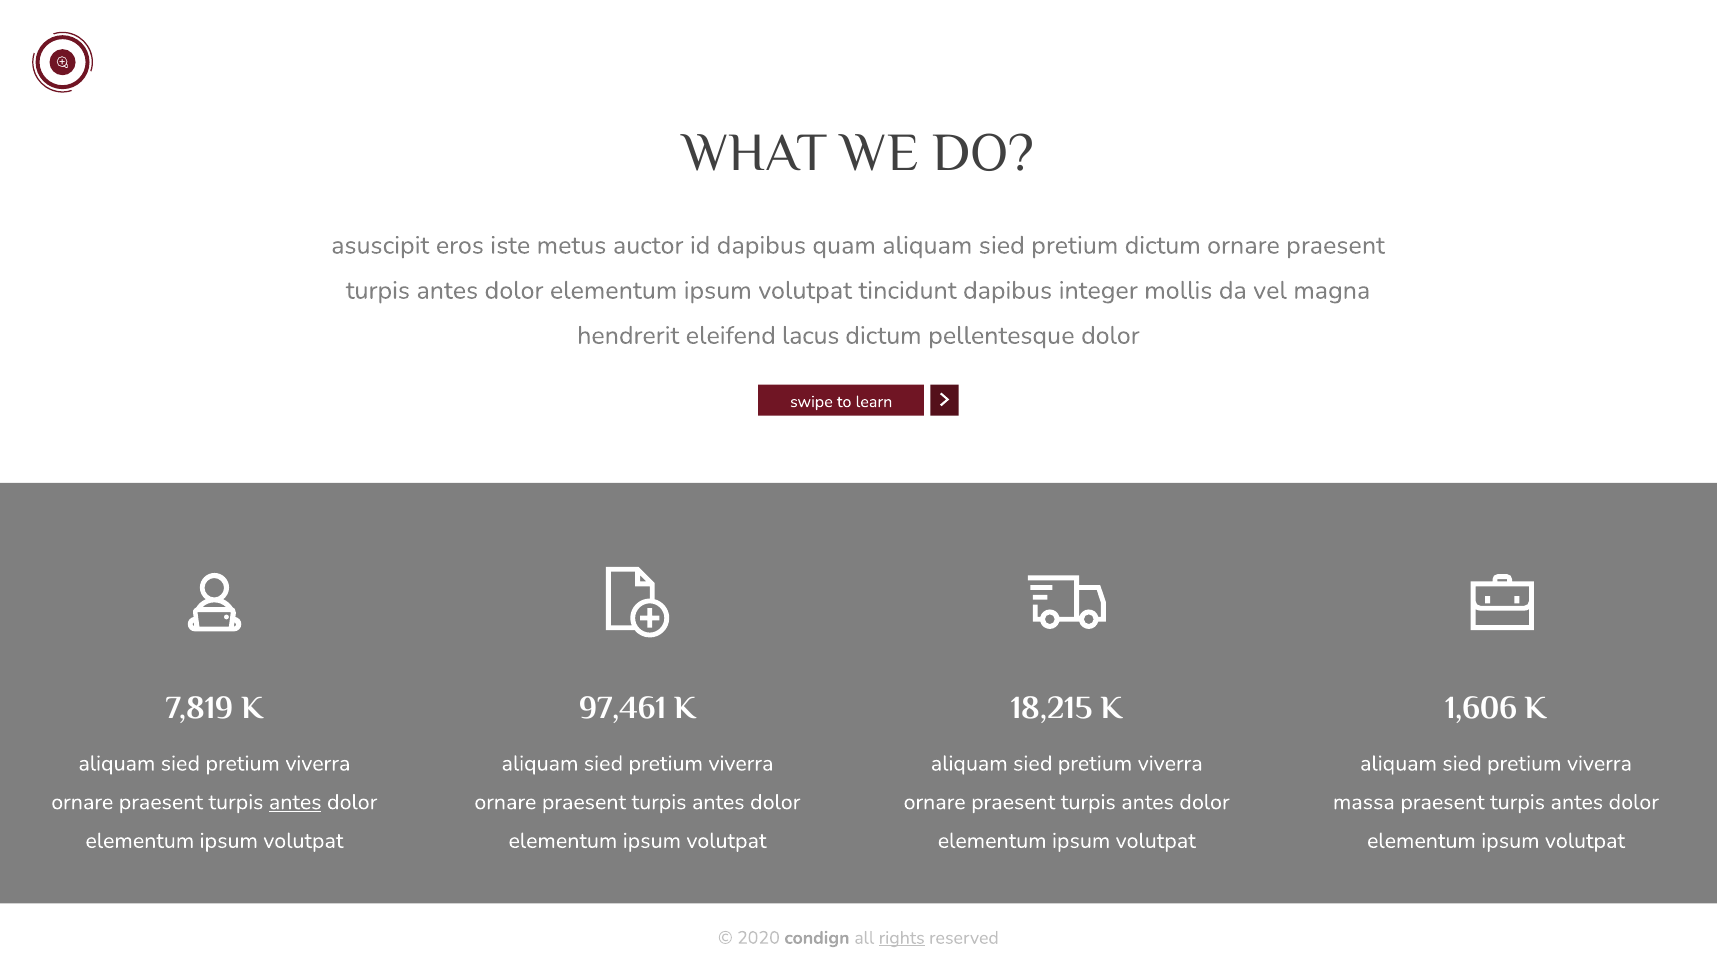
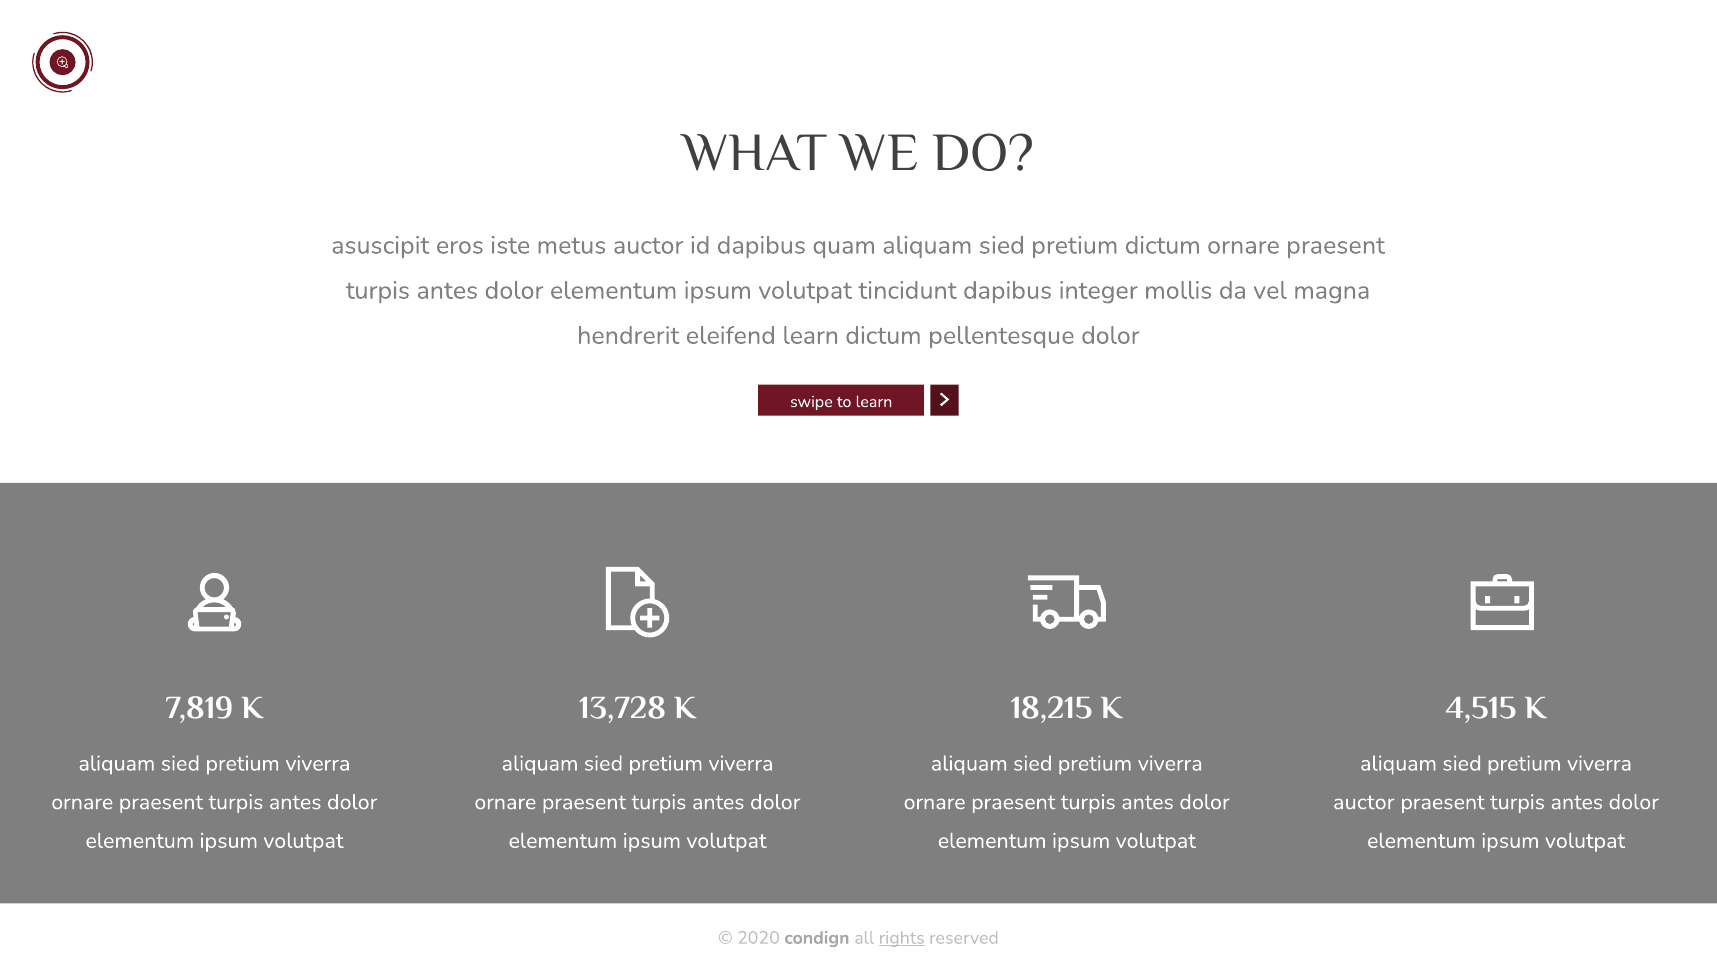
eleifend lacus: lacus -> learn (811, 335)
97,461: 97,461 -> 13,728 (623, 707)
1,606: 1,606 -> 4,515 (1481, 707)
antes underline: present -> none (295, 802)
massa: massa -> auctor (1364, 802)
